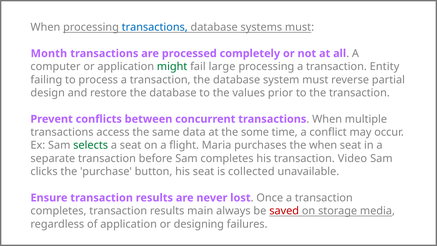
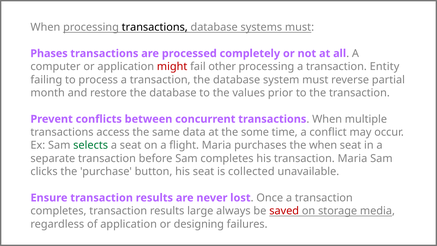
transactions colour: blue -> black (155, 27)
Month: Month -> Phases (49, 53)
might colour: green -> red (172, 67)
large: large -> other (222, 67)
design: design -> month (48, 93)
transaction Video: Video -> Maria (352, 158)
main: main -> large (200, 211)
